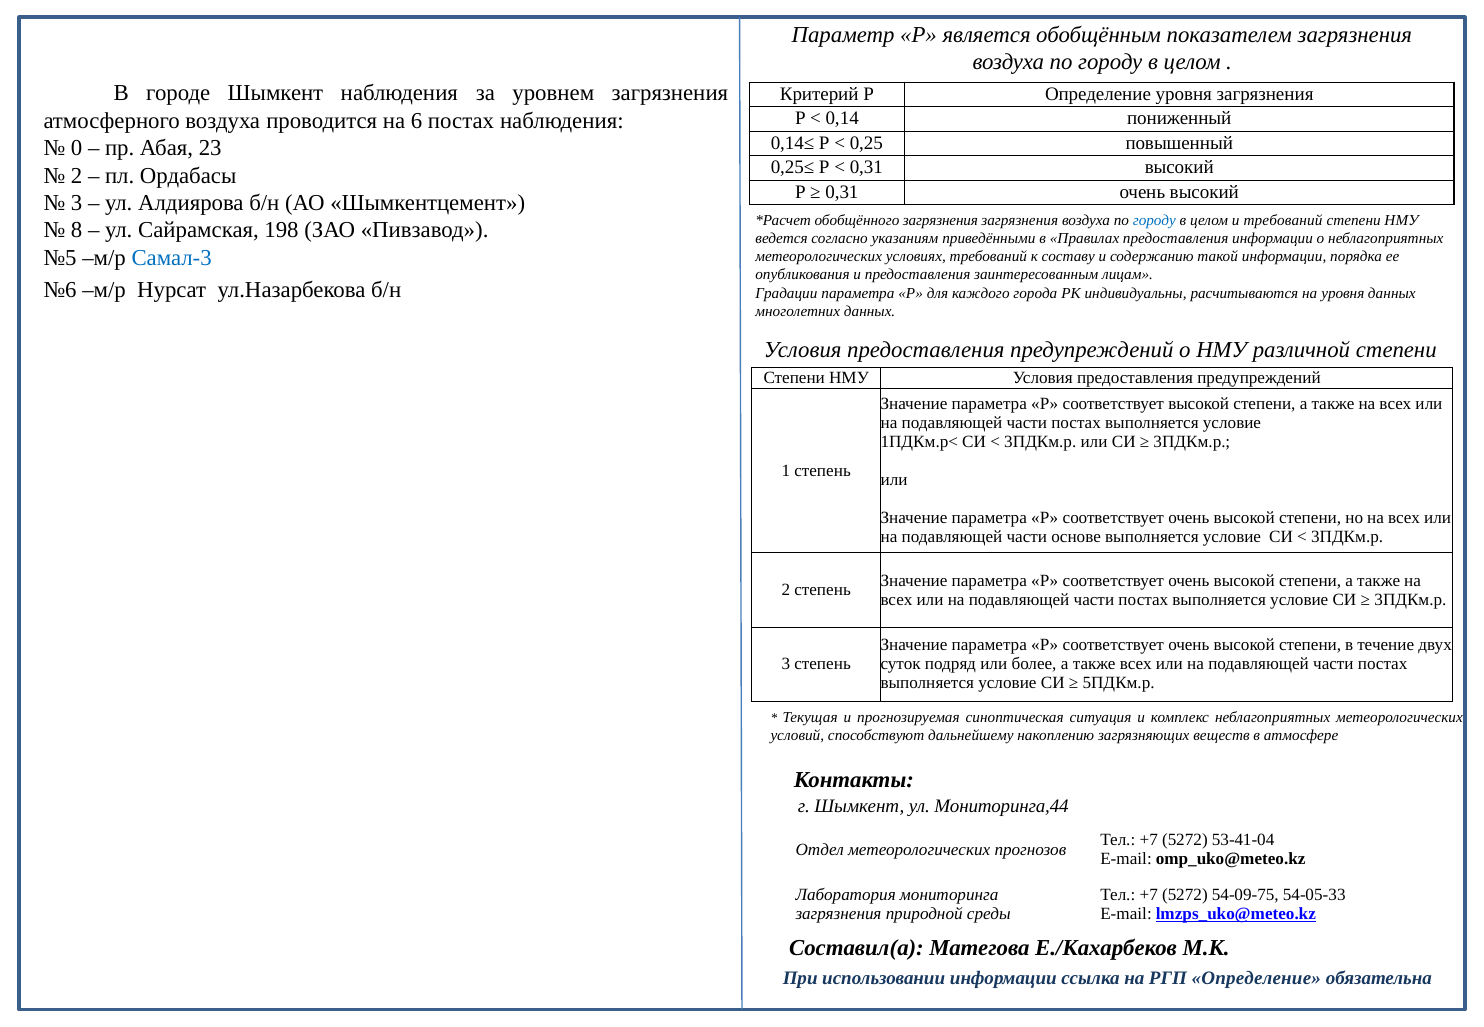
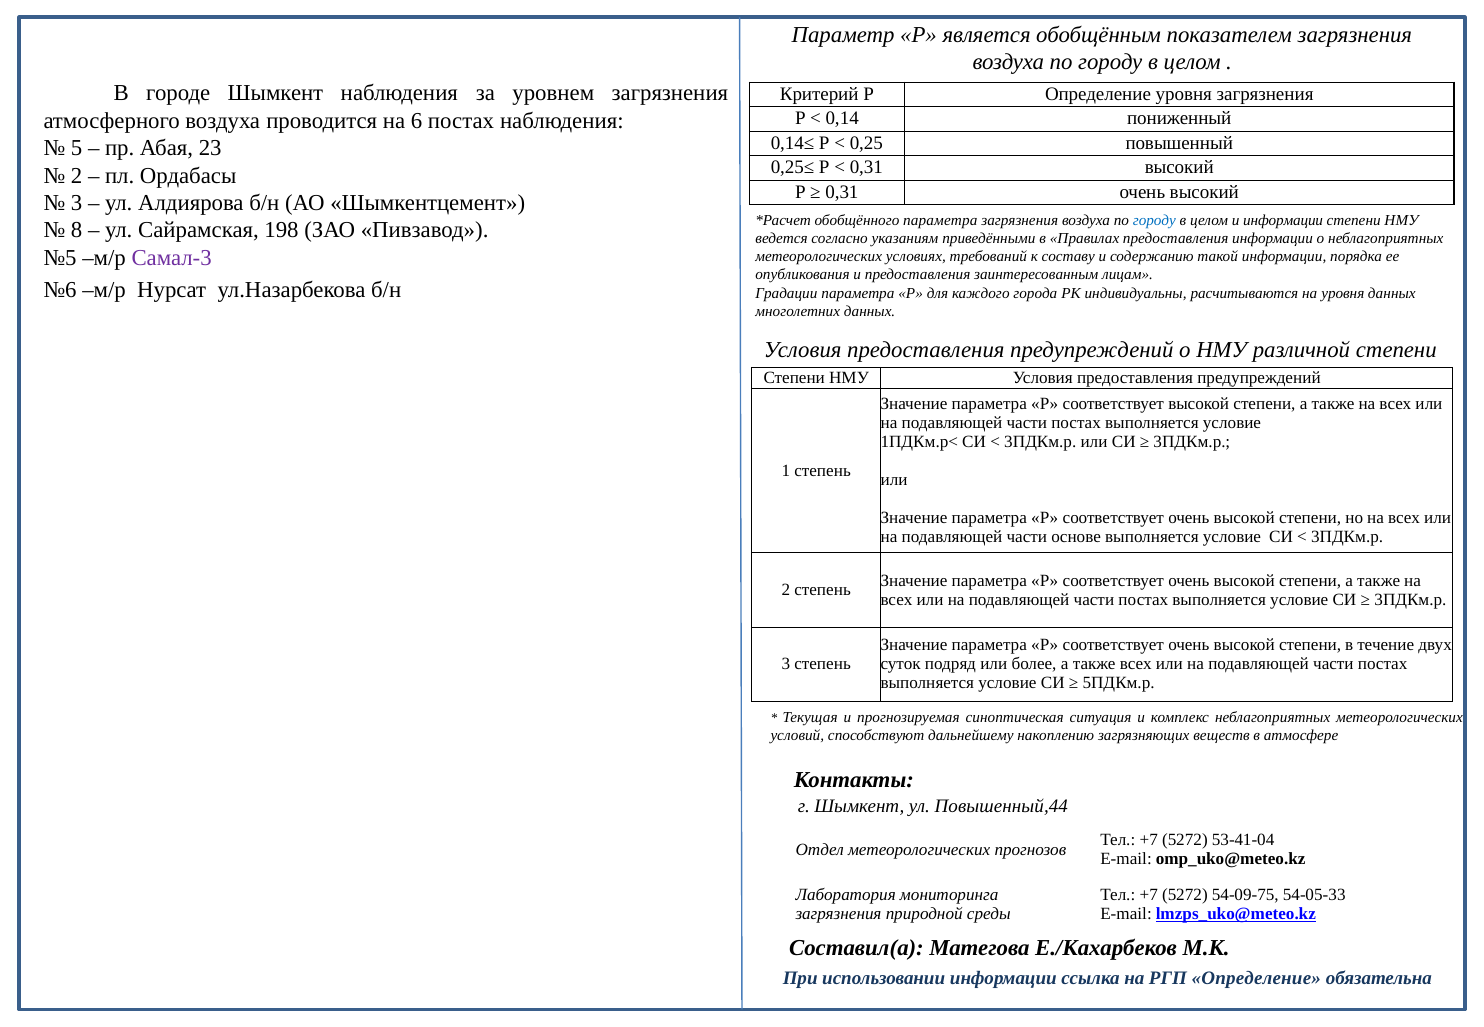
0: 0 -> 5 (77, 148)
обобщённого загрязнения: загрязнения -> параметра (940, 220)
и требований: требований -> информации (1283, 220)
Самал-3 colour: blue -> purple (172, 258)
Мониторинга,44: Мониторинга,44 -> Повышенный,44 (1001, 806)
